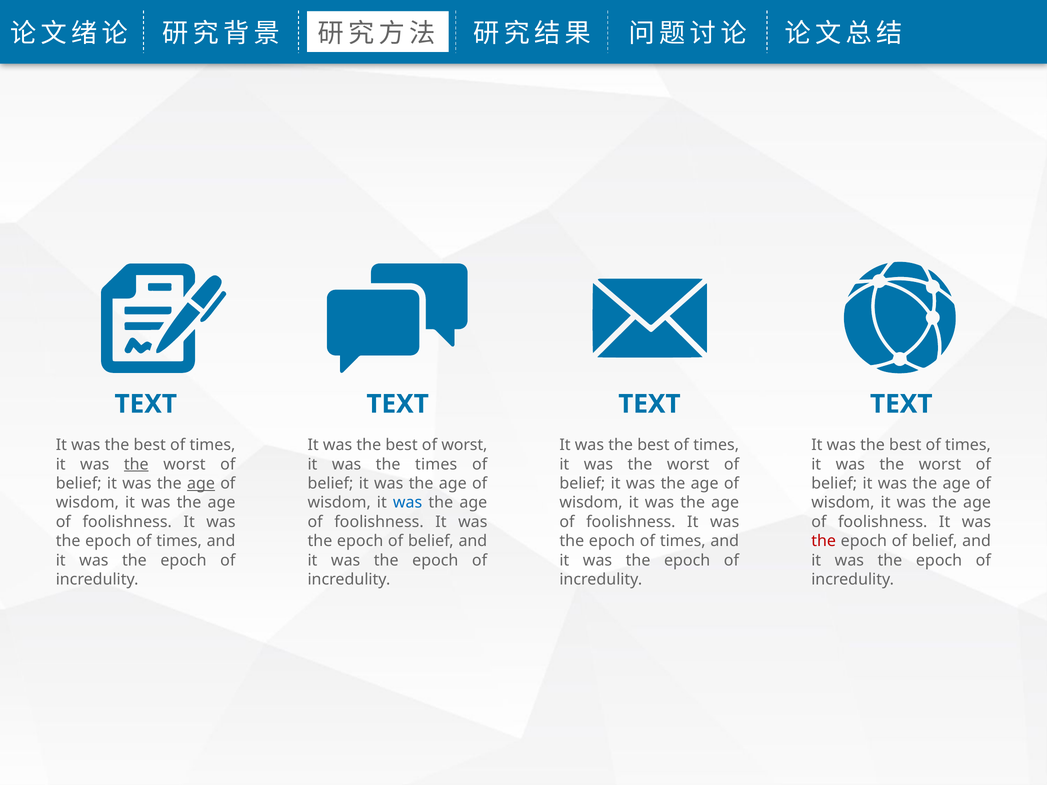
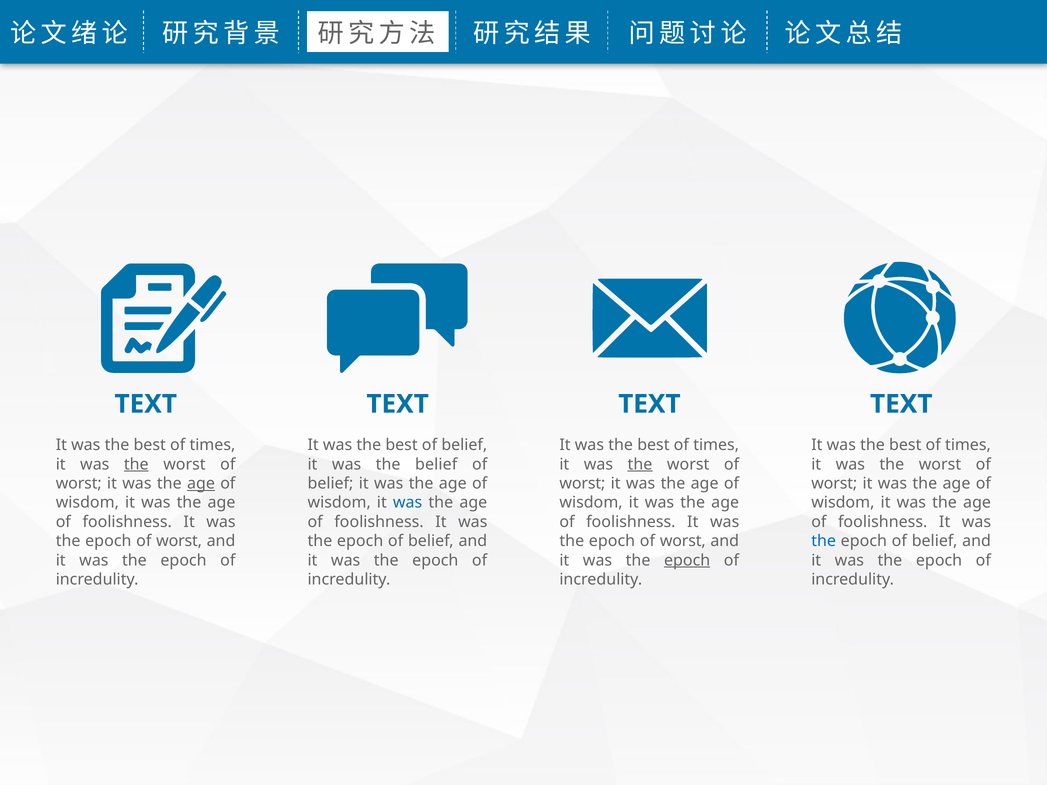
best of worst: worst -> belief (464, 445)
the times: times -> belief (436, 464)
the underline: none -> present (640, 464)
belief: belief -> worst (79, 484)
belief: belief -> worst (582, 484)
belief: belief -> worst (834, 484)
times: times -> worst (179, 541)
times: times -> worst (683, 541)
the colour: red -> blue (824, 541)
epoch underline: none -> present (687, 560)
